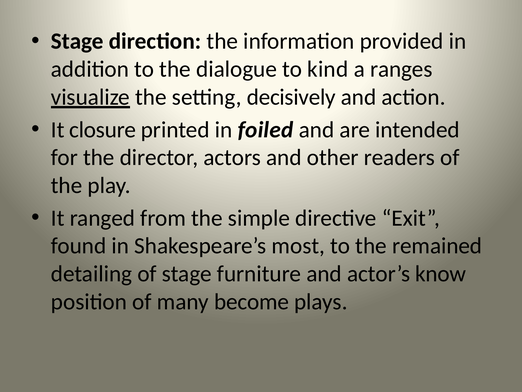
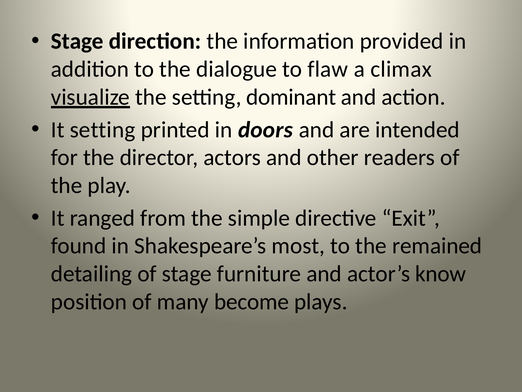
kind: kind -> flaw (328, 69)
ranges: ranges -> climax (401, 69)
decisively: decisively -> dominant (291, 97)
It closure: closure -> setting (103, 130)
foiled: foiled -> doors (266, 130)
